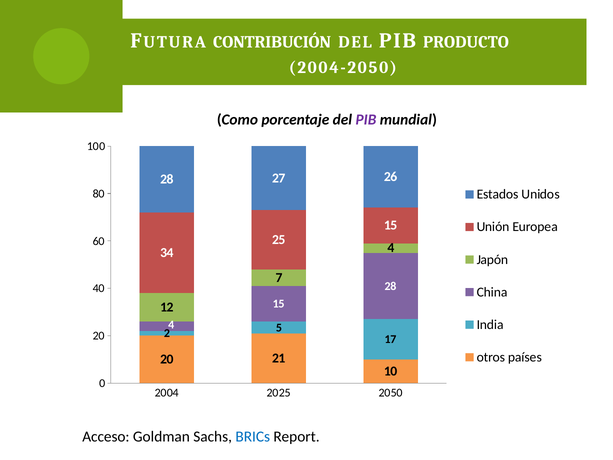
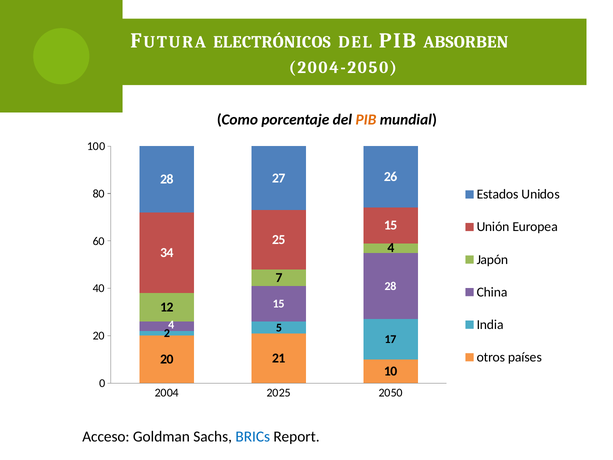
CONTRIBUCIÓN: CONTRIBUCIÓN -> ELECTRÓNICOS (272, 42)
PRODUCTO: PRODUCTO -> ABSORBEN (466, 42)
PIB colour: purple -> orange (366, 120)
